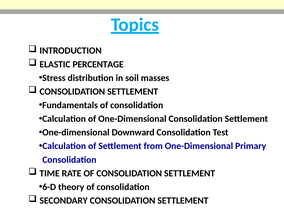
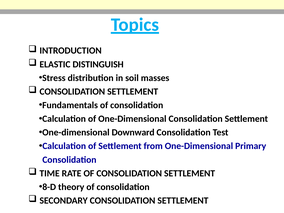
PERCENTAGE: PERCENTAGE -> DISTINGUISH (98, 64)
6-D: 6-D -> 8-D (49, 187)
